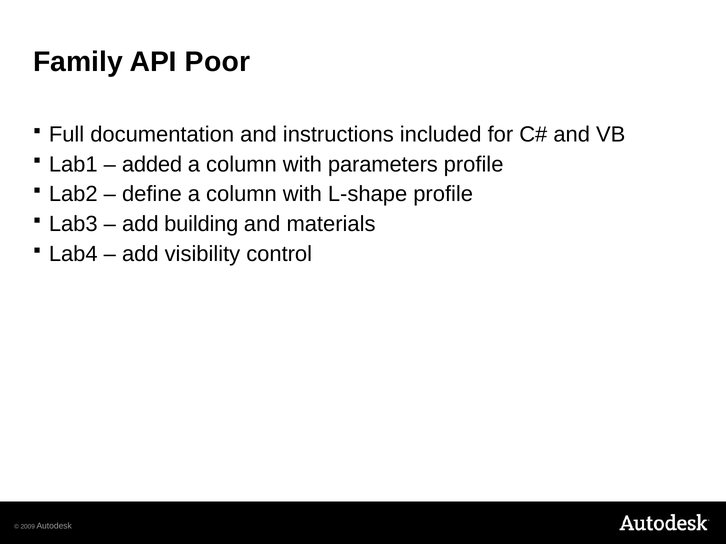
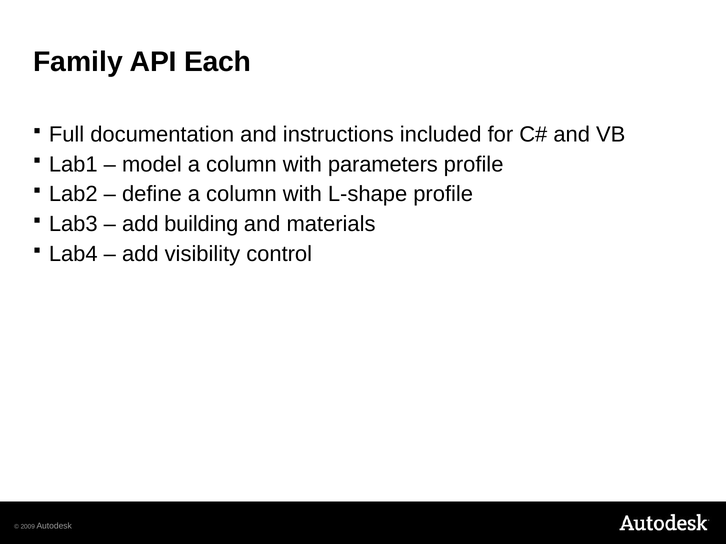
Poor: Poor -> Each (218, 62)
added: added -> model (152, 164)
